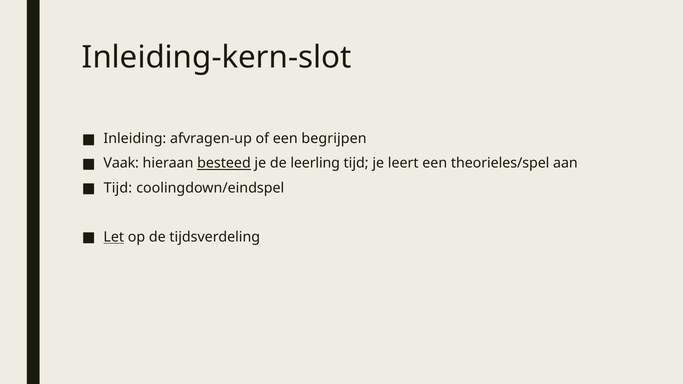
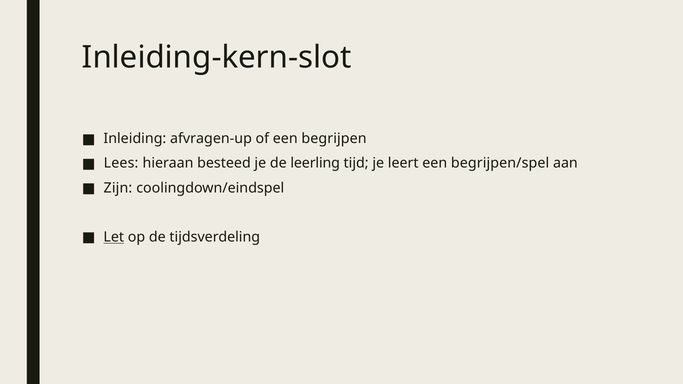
Vaak: Vaak -> Lees (121, 163)
besteed underline: present -> none (224, 163)
theorieles/spel: theorieles/spel -> begrijpen/spel (500, 163)
Tijd: Tijd -> Zijn (118, 188)
